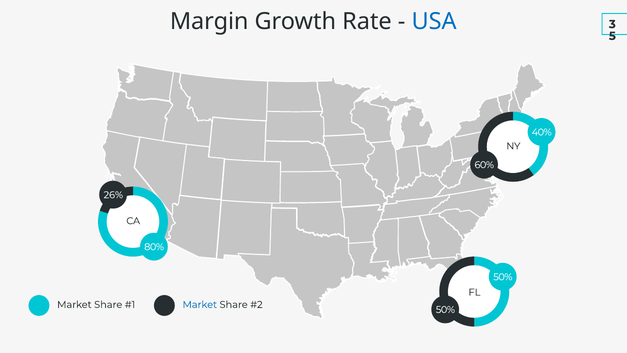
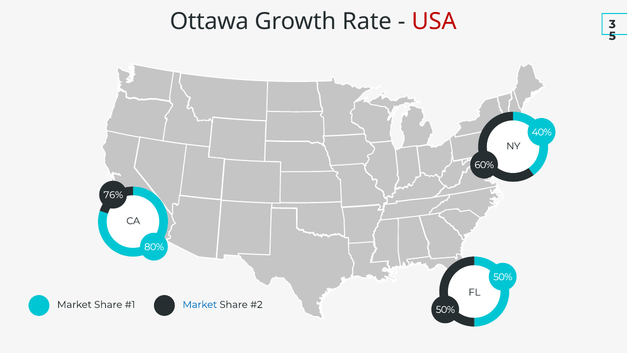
Margin: Margin -> Ottawa (209, 22)
USA colour: blue -> red (434, 22)
26%: 26% -> 76% (113, 195)
